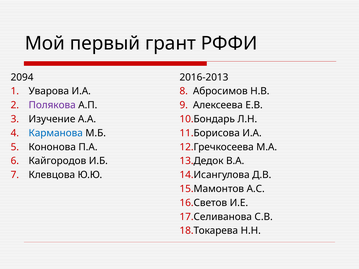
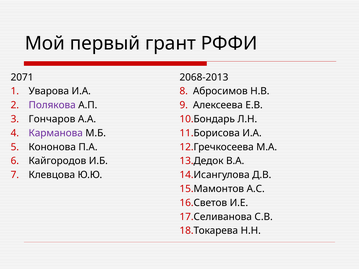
2094: 2094 -> 2071 (22, 77)
2016-2013: 2016-2013 -> 2068-2013 (204, 77)
Изучение: Изучение -> Гончаров (52, 119)
Карманова colour: blue -> purple (56, 133)
